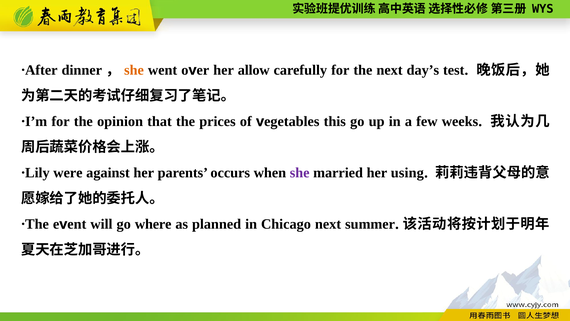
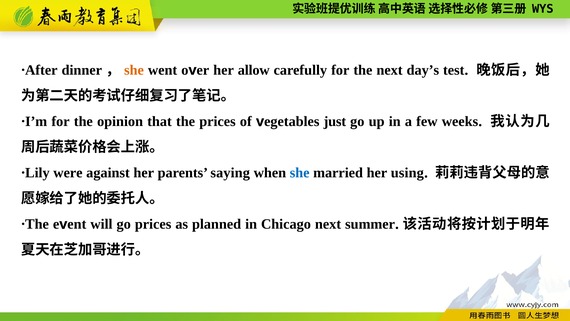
this: this -> just (335, 121)
occurs: occurs -> saying (230, 173)
she colour: purple -> blue (300, 173)
go where: where -> prices (153, 224)
